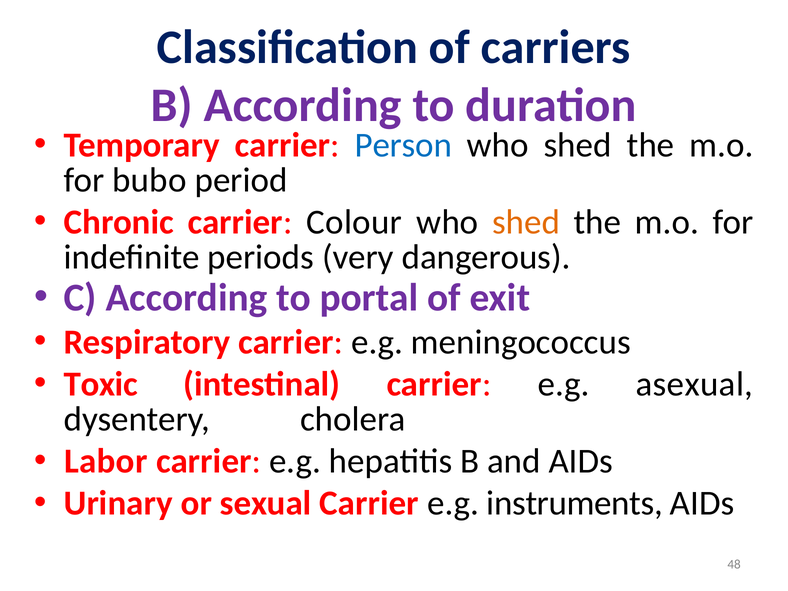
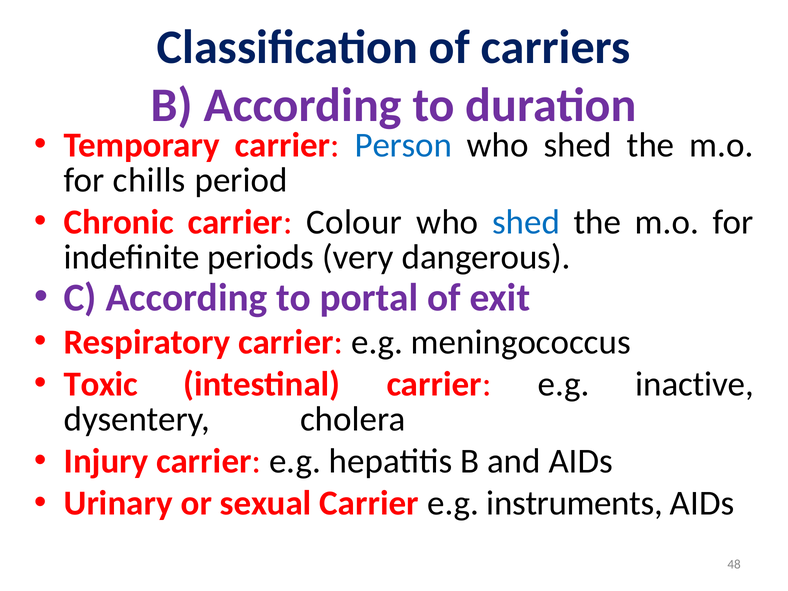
bubo: bubo -> chills (149, 180)
shed colour: orange -> blue (526, 222)
asexual: asexual -> inactive (695, 384)
Labor: Labor -> Injury (106, 461)
